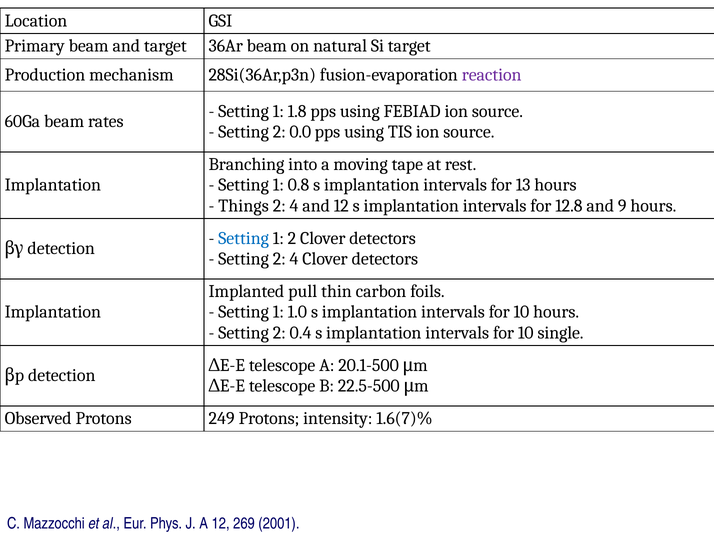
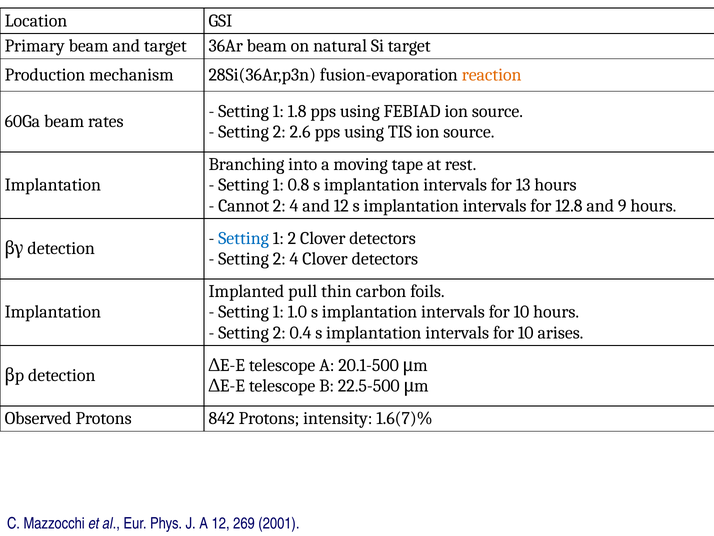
reaction colour: purple -> orange (492, 75)
0.0: 0.0 -> 2.6 (300, 132)
Things: Things -> Cannot (244, 205)
single: single -> arises (560, 332)
249: 249 -> 842 (222, 418)
